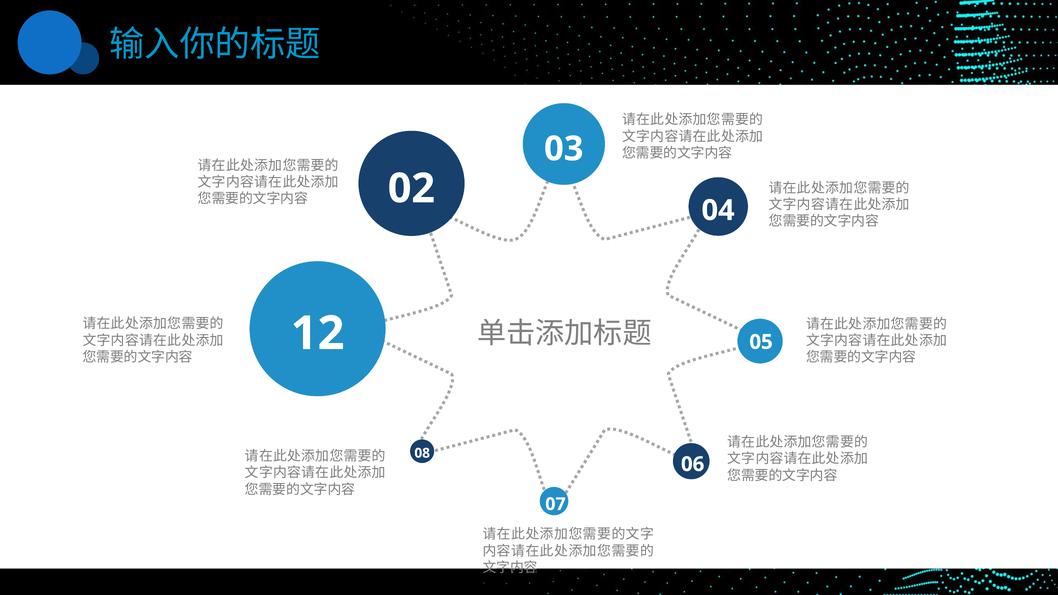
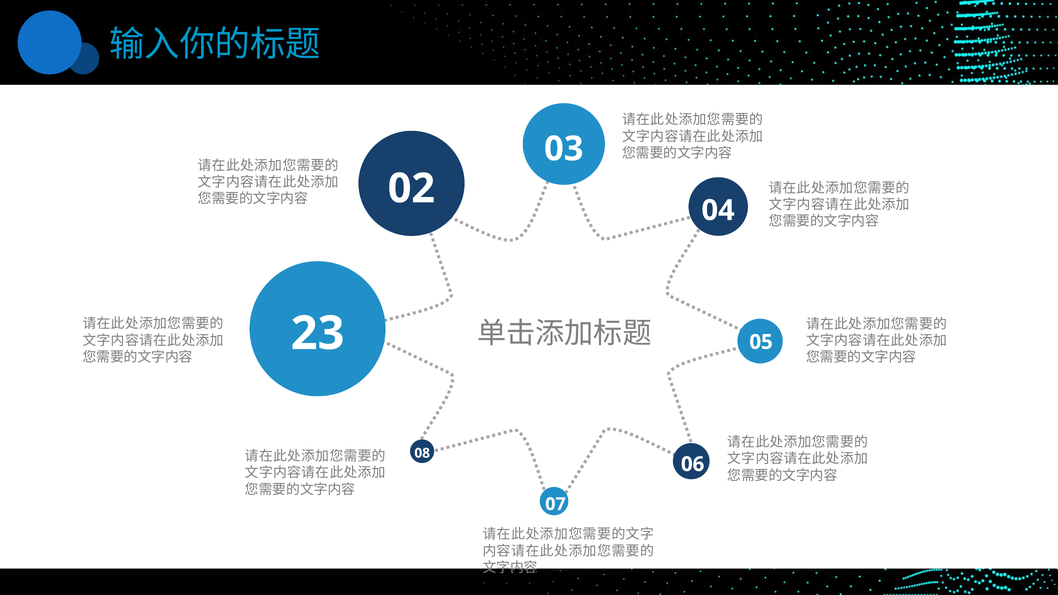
12: 12 -> 23 (318, 334)
